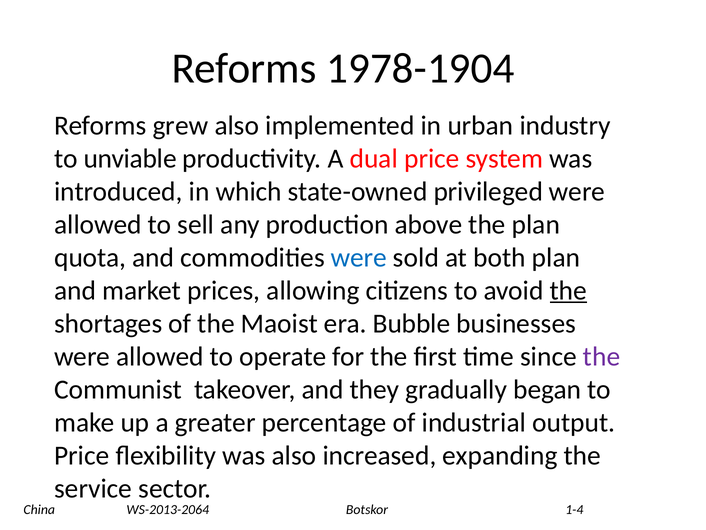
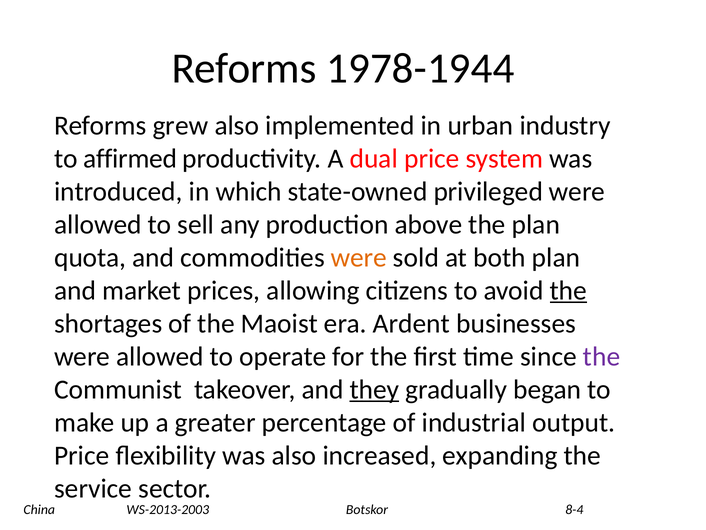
1978-1904: 1978-1904 -> 1978-1944 (420, 68)
unviable: unviable -> affirmed (130, 158)
were colour: blue -> orange (359, 257)
Bubble: Bubble -> Ardent (411, 323)
they underline: none -> present (374, 389)
WS-2013-2064: WS-2013-2064 -> WS-2013-2003 (168, 509)
1-4: 1-4 -> 8-4 (574, 509)
